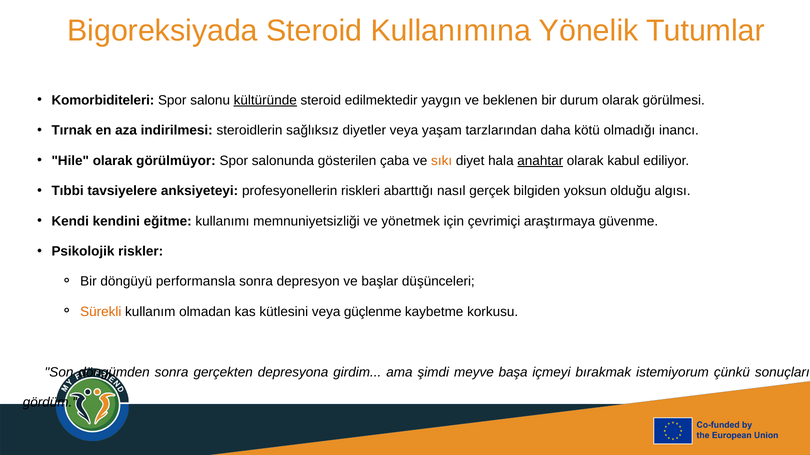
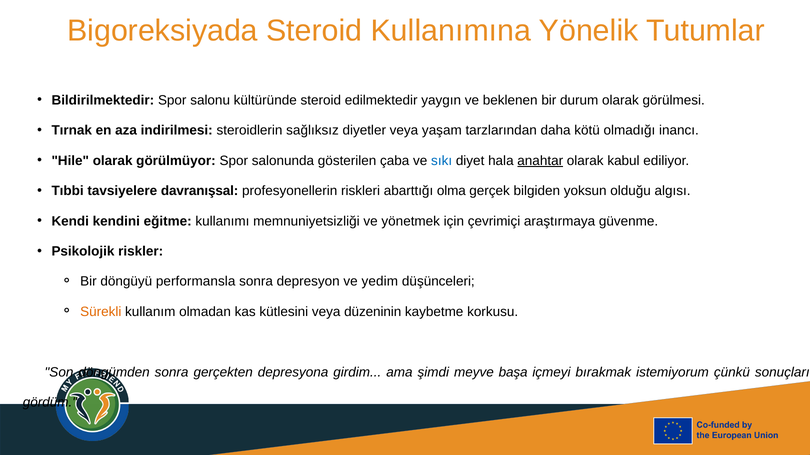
Komorbiditeleri: Komorbiditeleri -> Bildirilmektedir (103, 100)
kültüründe underline: present -> none (265, 100)
sıkı colour: orange -> blue (442, 161)
anksiyeteyi: anksiyeteyi -> davranışsal (200, 191)
nasıl: nasıl -> olma (451, 191)
başlar: başlar -> yedim (380, 282)
güçlenme: güçlenme -> düzeninin (373, 312)
